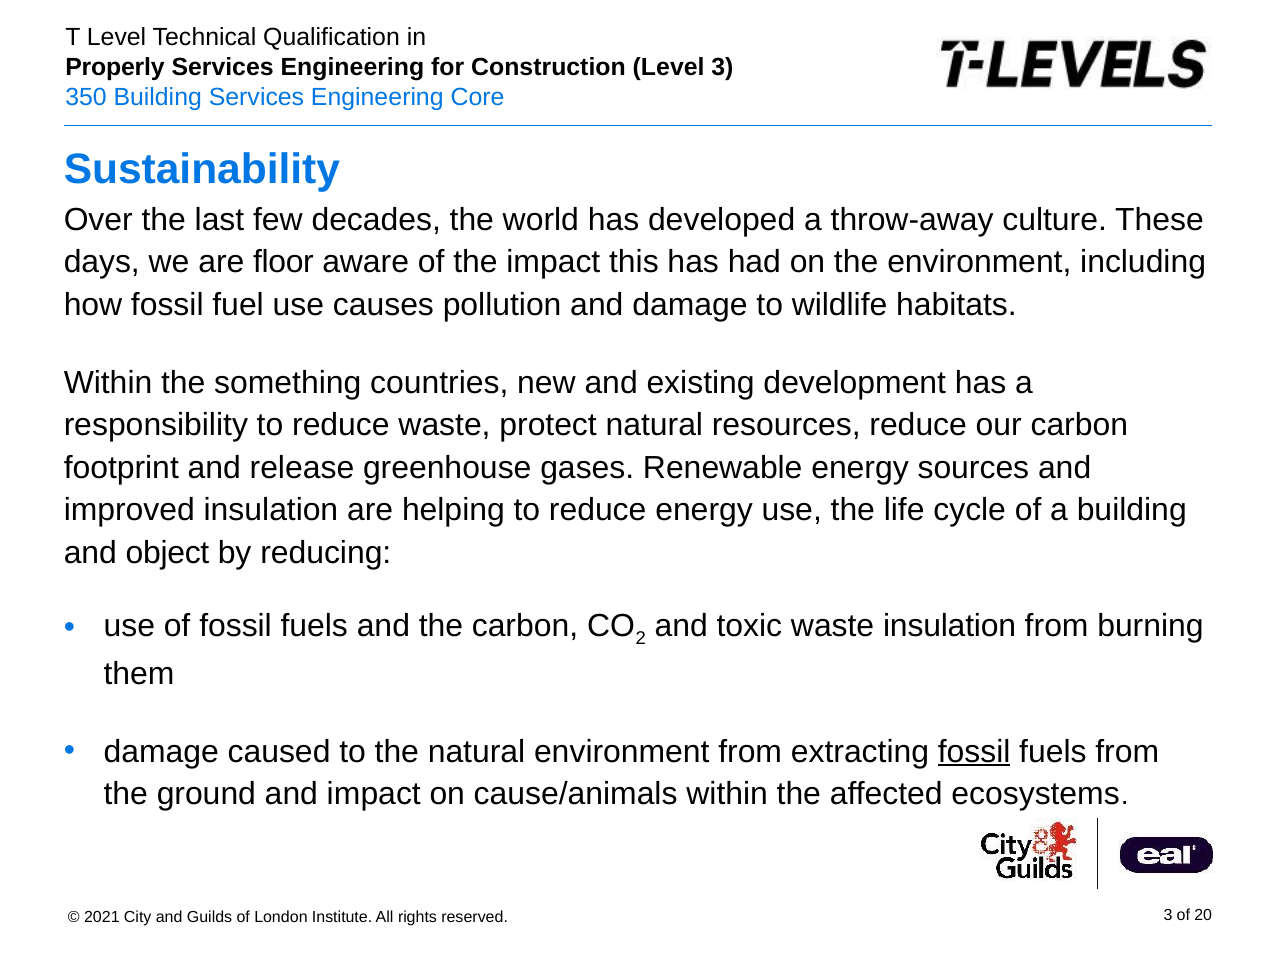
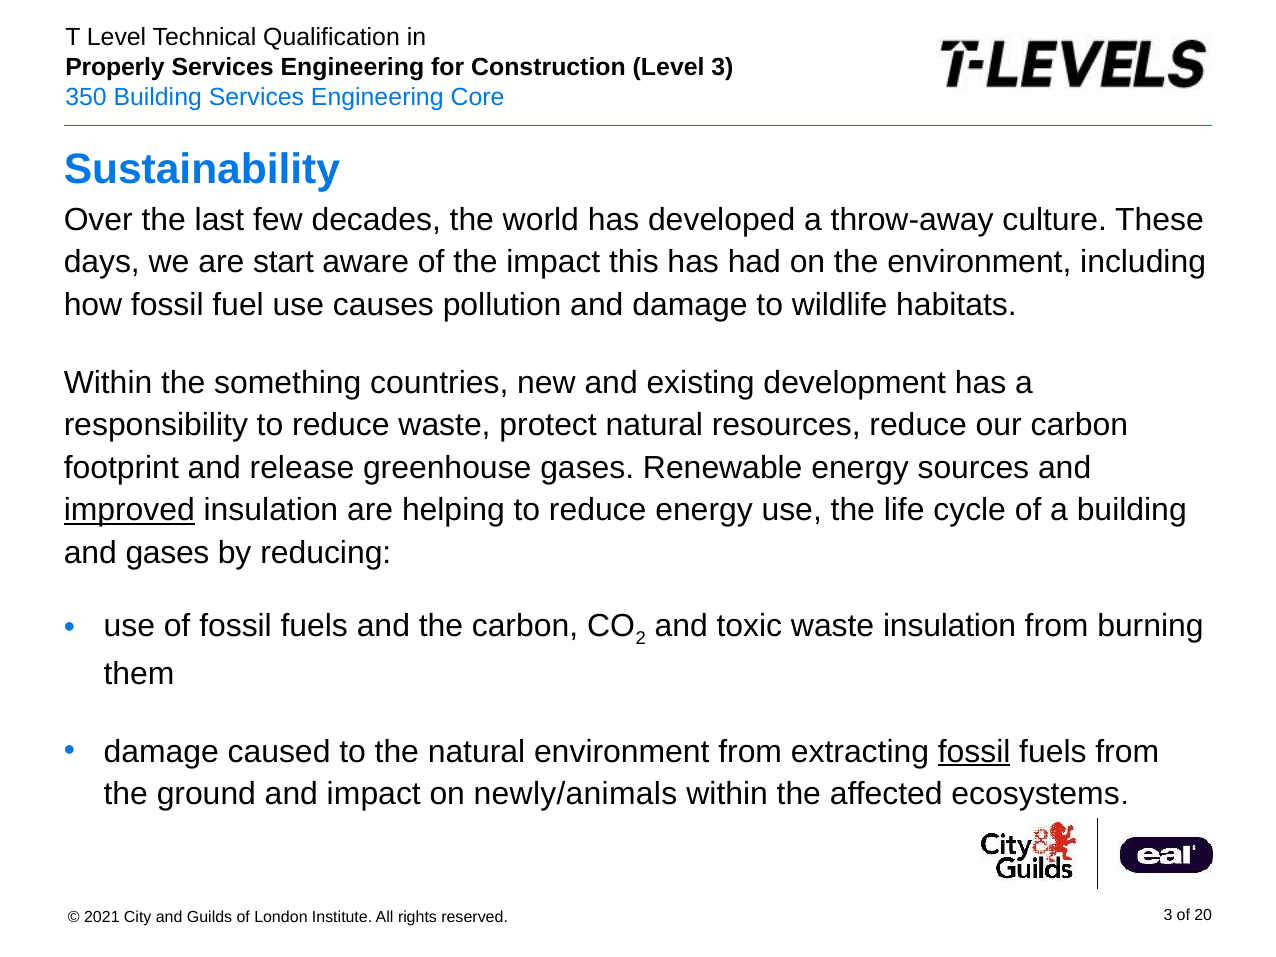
floor: floor -> start (283, 262)
improved underline: none -> present (129, 510)
and object: object -> gases (167, 553)
cause/animals: cause/animals -> newly/animals (575, 794)
